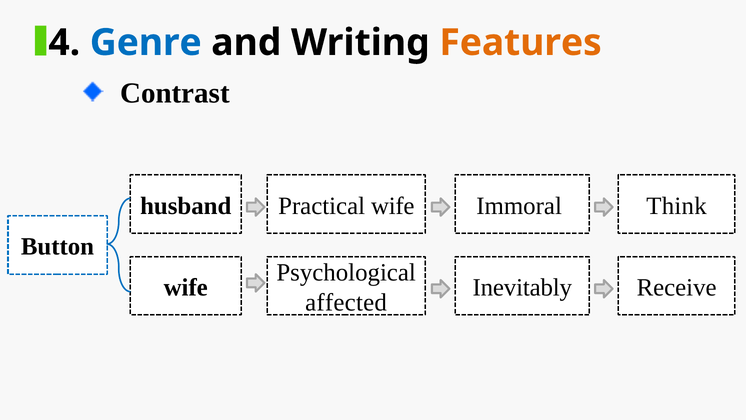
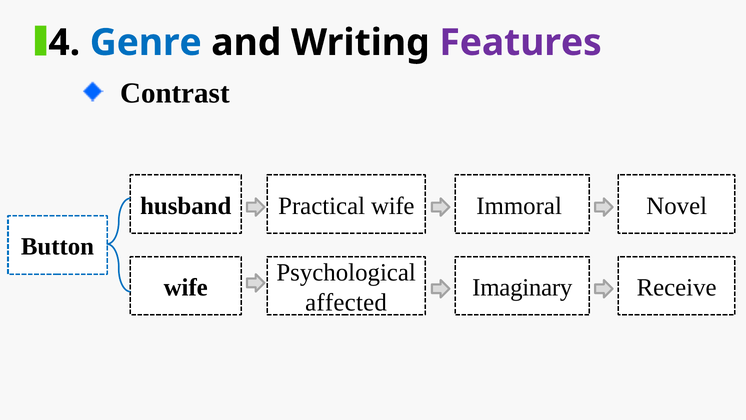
Features colour: orange -> purple (521, 43)
Think: Think -> Novel (677, 206)
Inevitably: Inevitably -> Imaginary (522, 287)
